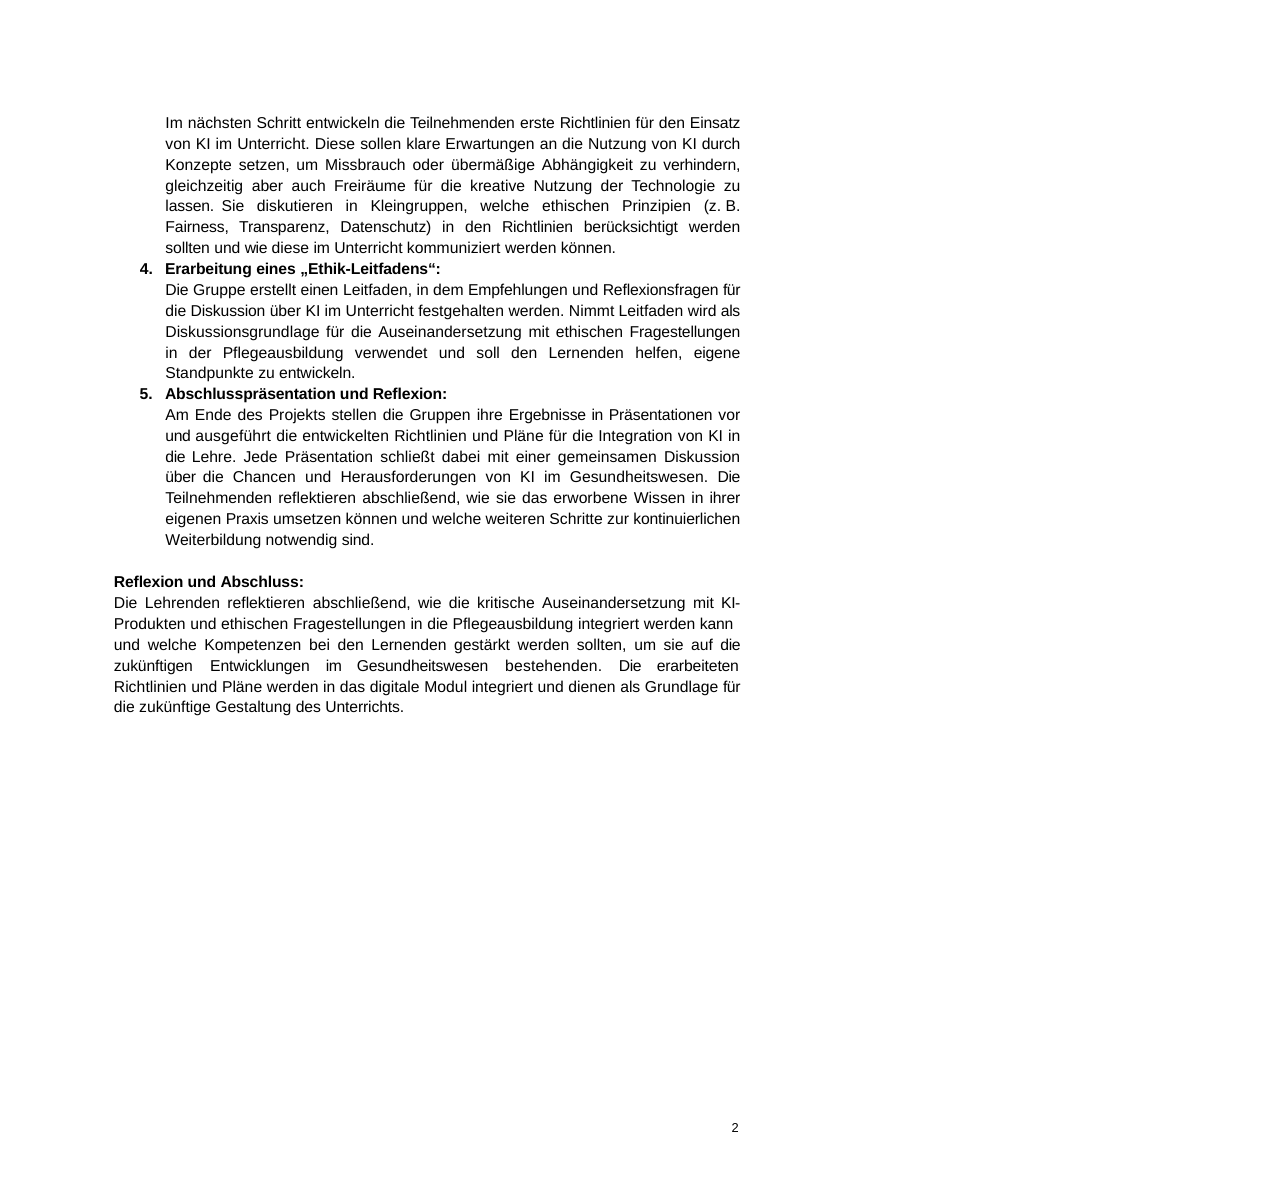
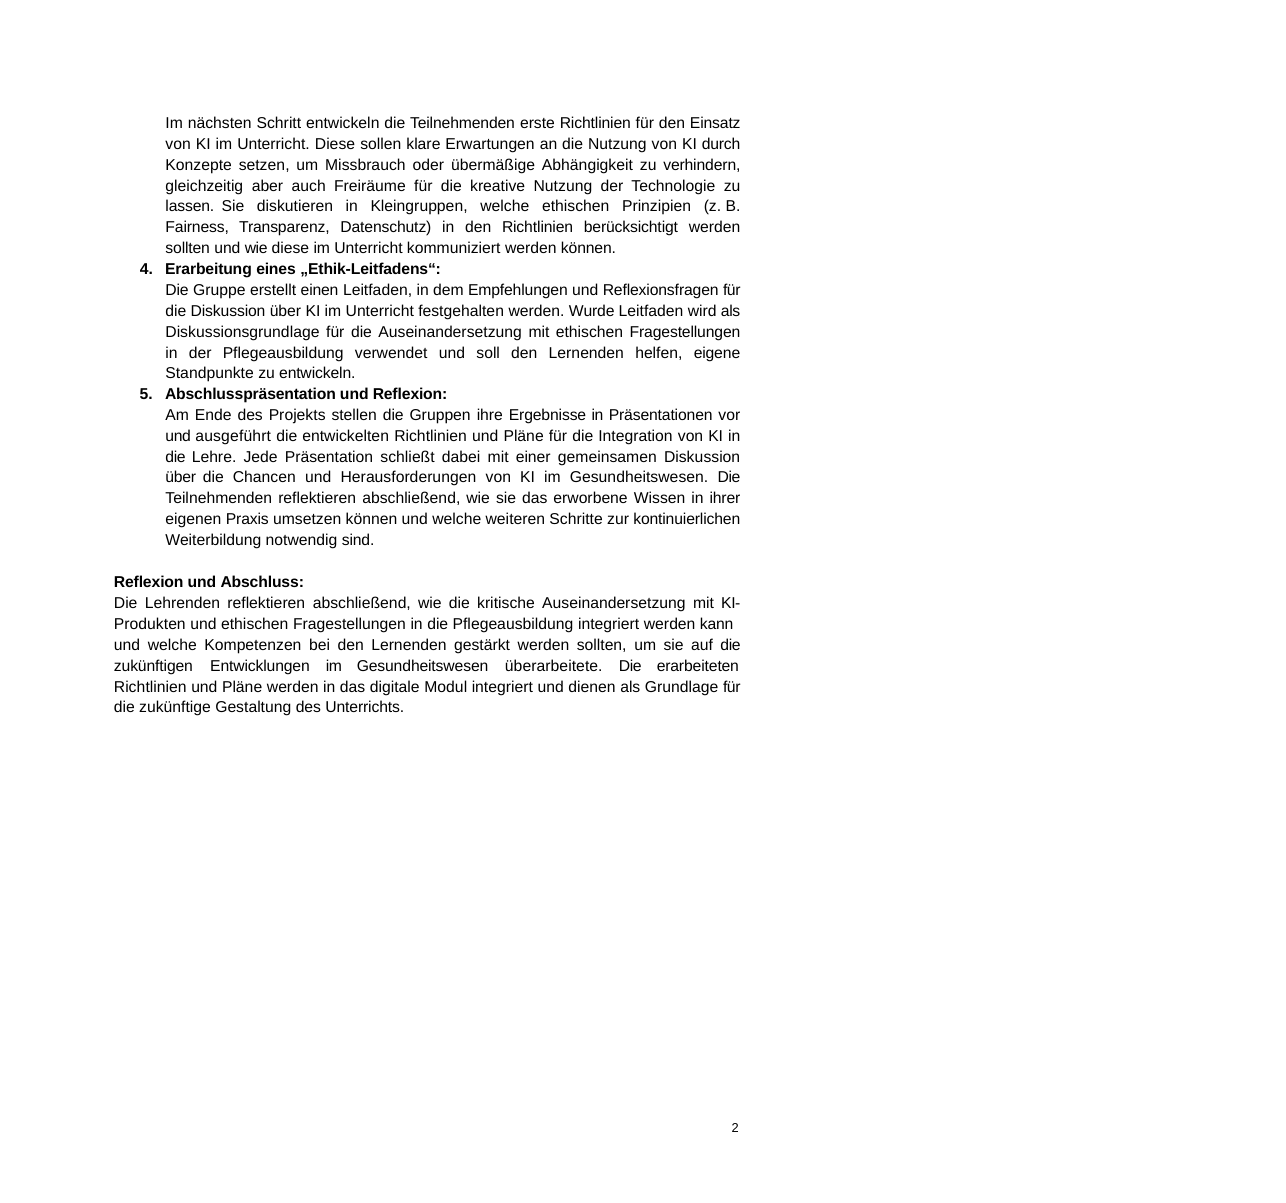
Nimmt: Nimmt -> Wurde (592, 312)
bestehenden: bestehenden -> überarbeitete (554, 666)
